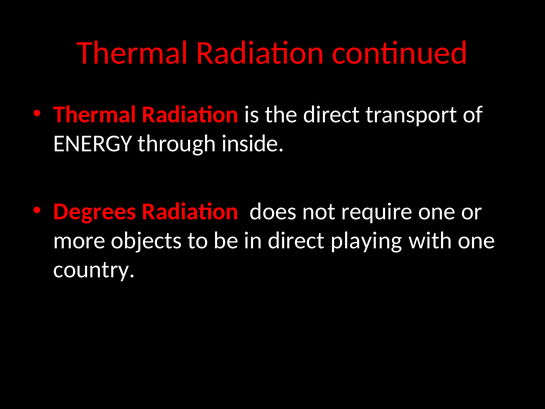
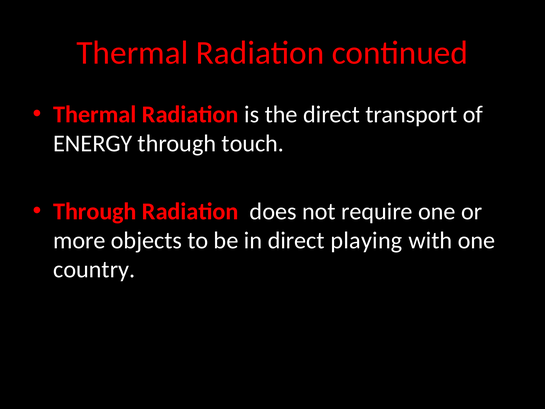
inside: inside -> touch (253, 143)
Degrees: Degrees -> Through (95, 211)
